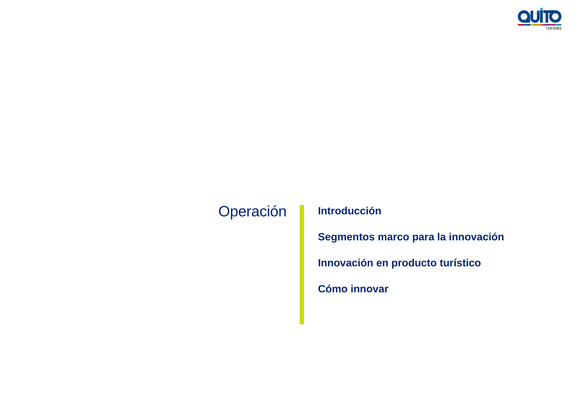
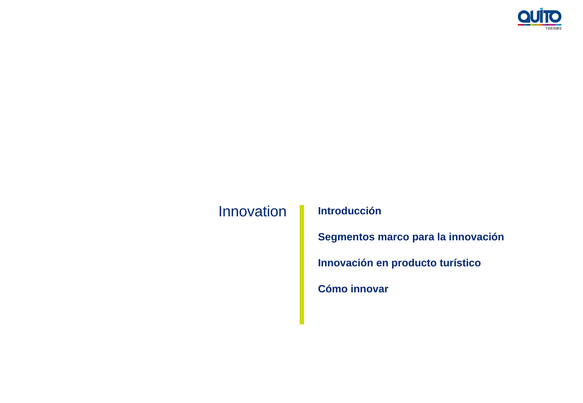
Operación: Operación -> Innovation (253, 212)
